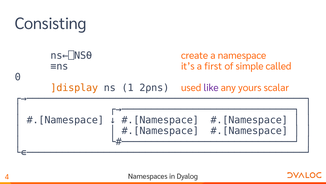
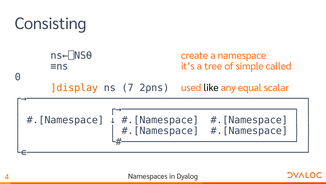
first: first -> tree (213, 66)
1: 1 -> 7 (128, 88)
like colour: purple -> black (211, 88)
yours: yours -> equal (250, 88)
